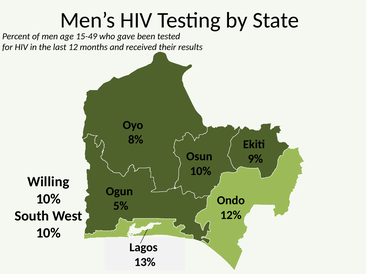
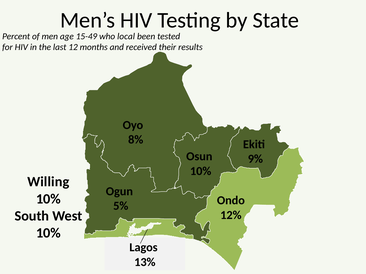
gave: gave -> local (126, 36)
